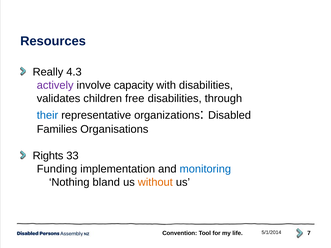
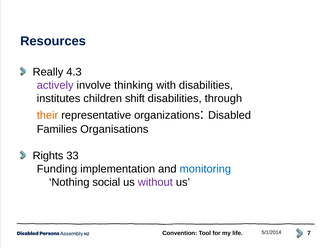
capacity: capacity -> thinking (134, 85)
validates: validates -> institutes (59, 98)
free: free -> shift (135, 98)
their colour: blue -> orange (47, 115)
bland: bland -> social (106, 182)
without colour: orange -> purple (155, 182)
